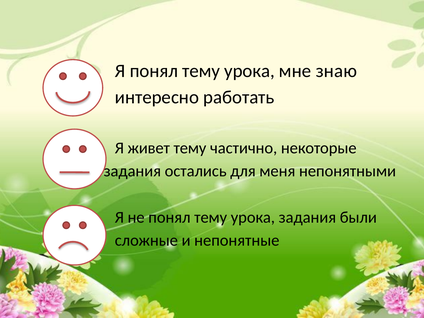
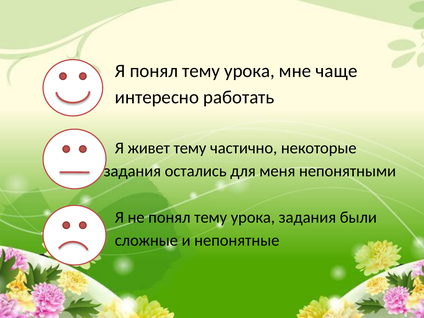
знаю: знаю -> чаще (336, 71)
